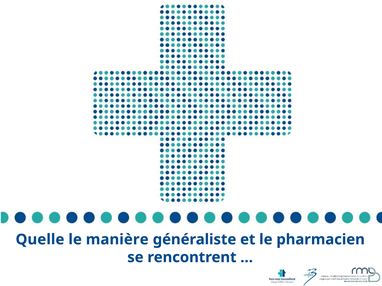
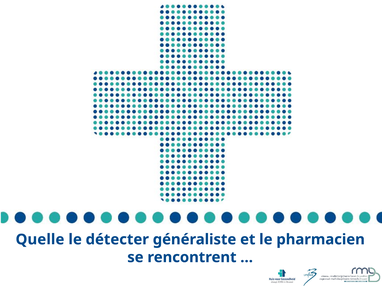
manière: manière -> détecter (117, 240)
